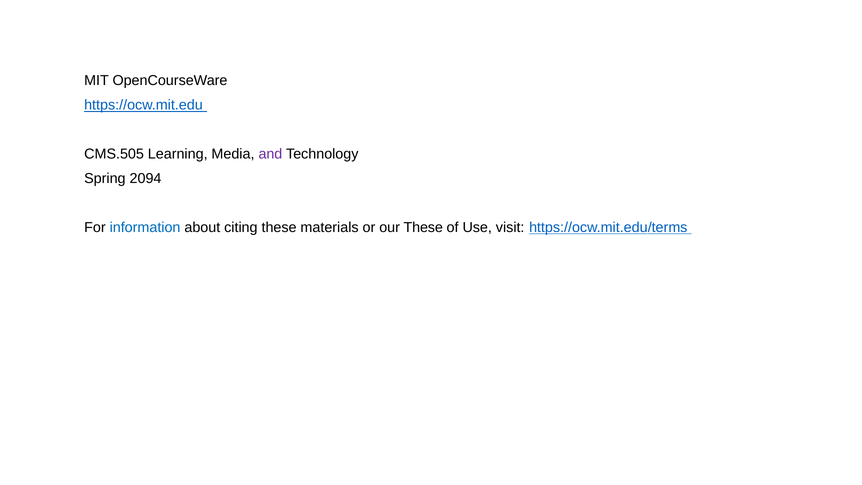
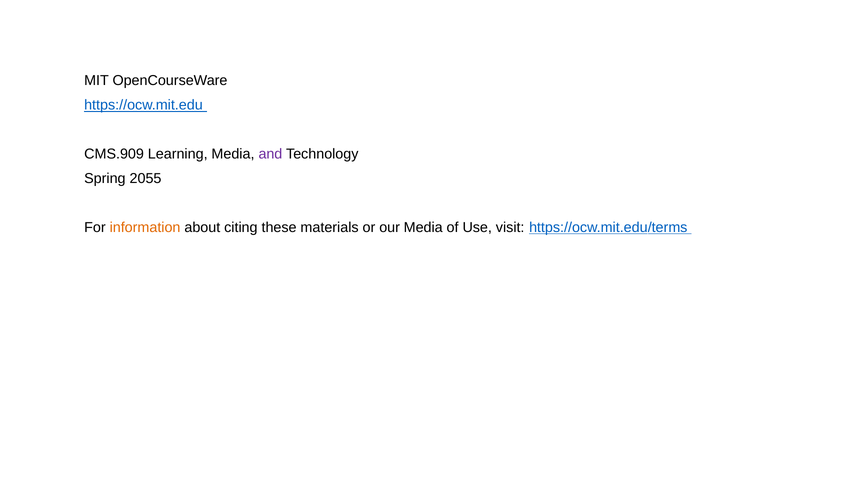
CMS.505: CMS.505 -> CMS.909 (114, 154)
2094: 2094 -> 2055 (146, 178)
information colour: blue -> orange (145, 227)
our These: These -> Media (423, 227)
